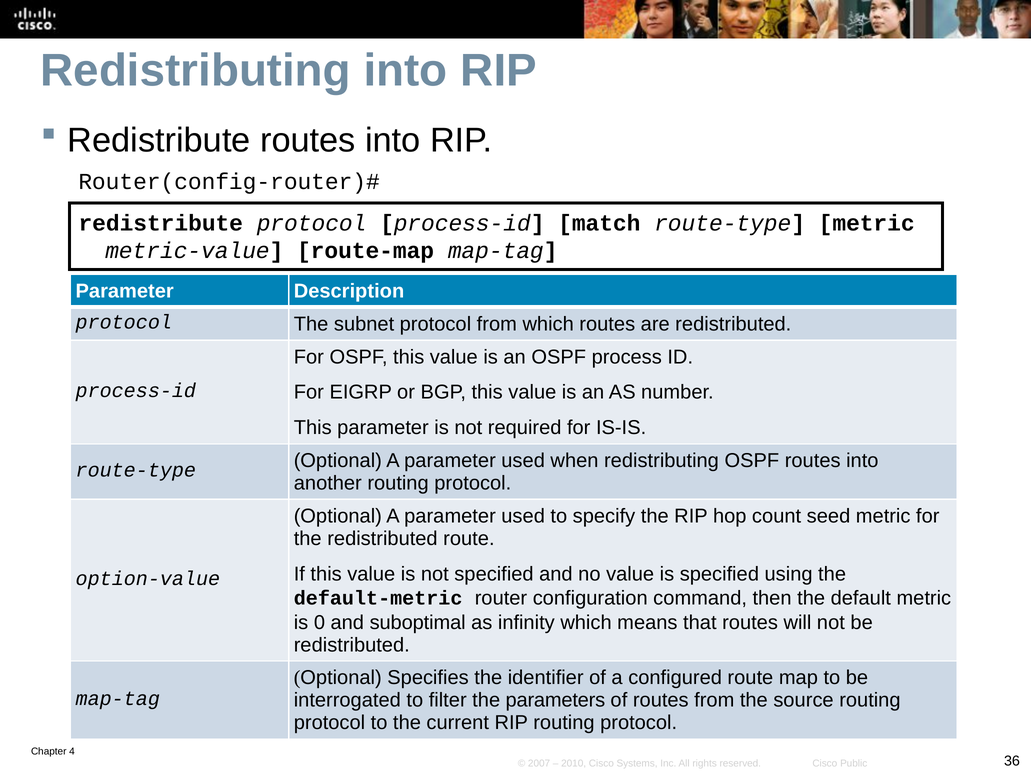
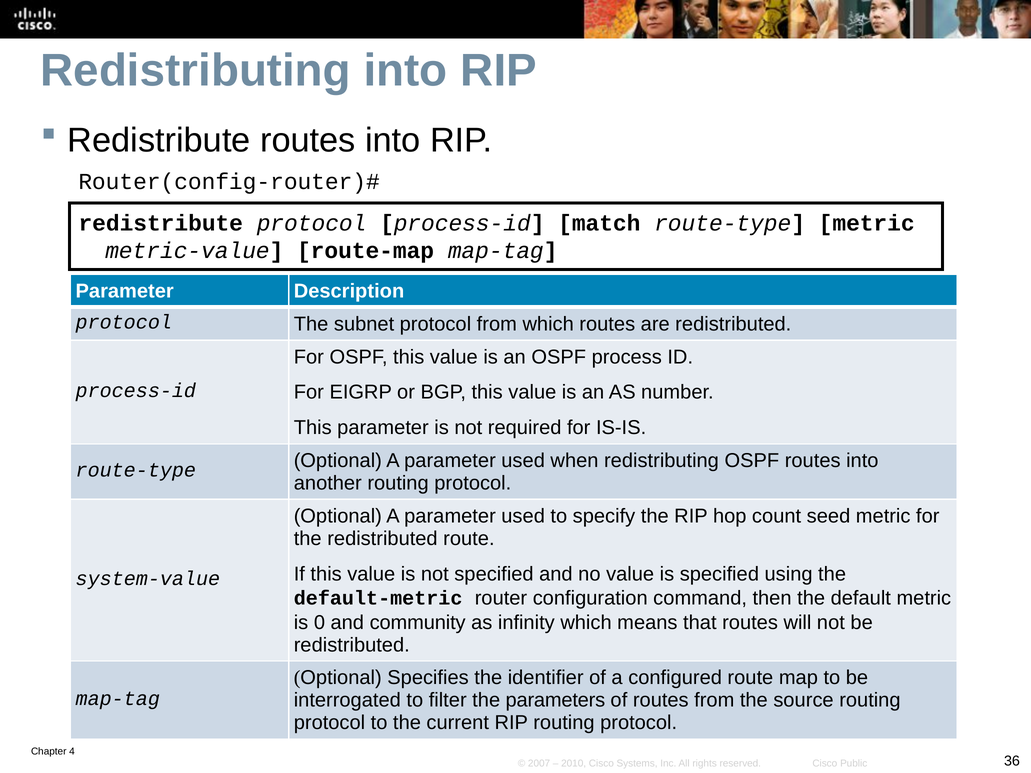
option-value: option-value -> system-value (148, 579)
suboptimal: suboptimal -> community (418, 623)
